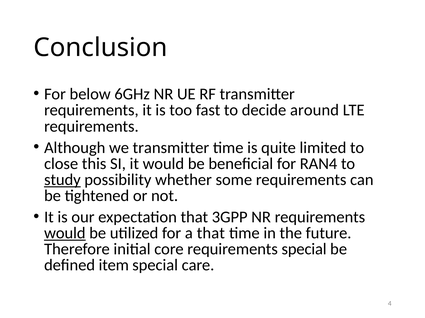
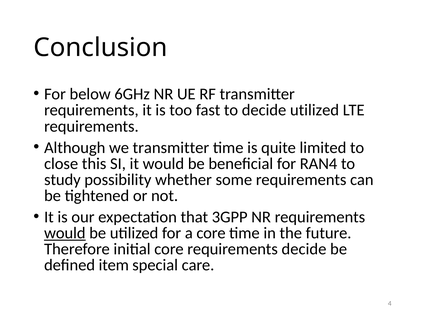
decide around: around -> utilized (315, 110)
study underline: present -> none (62, 180)
a that: that -> core (211, 234)
requirements special: special -> decide (304, 250)
